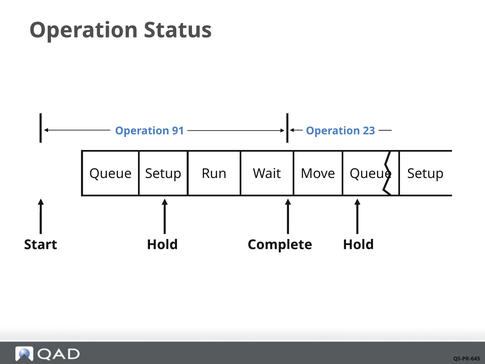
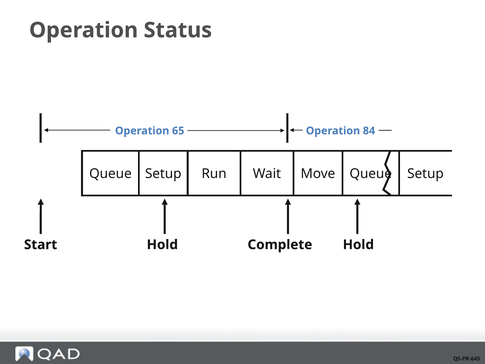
91: 91 -> 65 (178, 131)
23: 23 -> 84 (369, 131)
